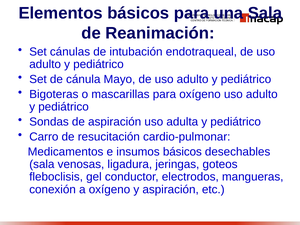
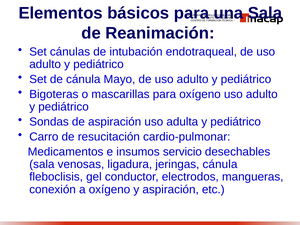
insumos básicos: básicos -> servicio (182, 152)
jeringas goteos: goteos -> cánula (220, 164)
